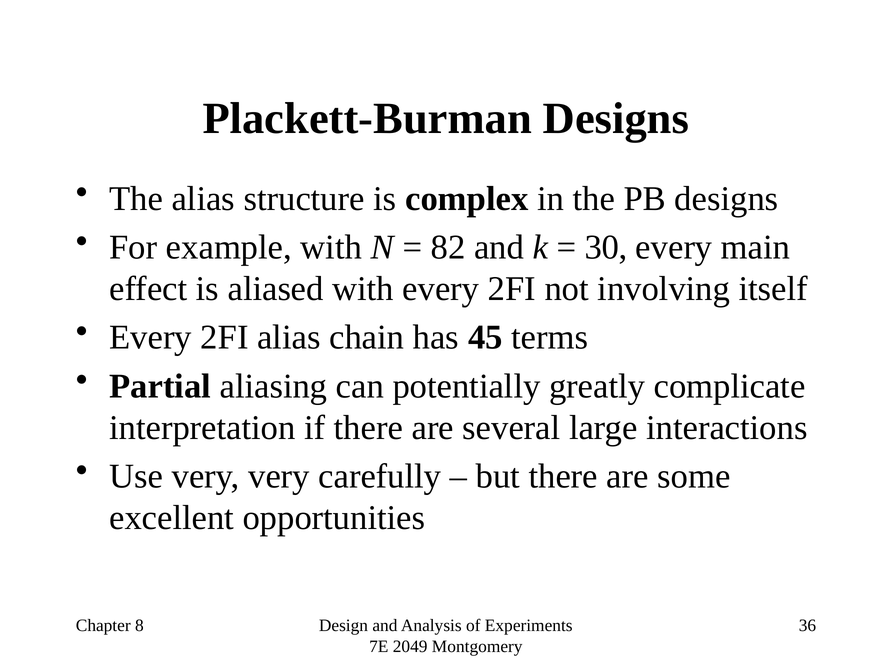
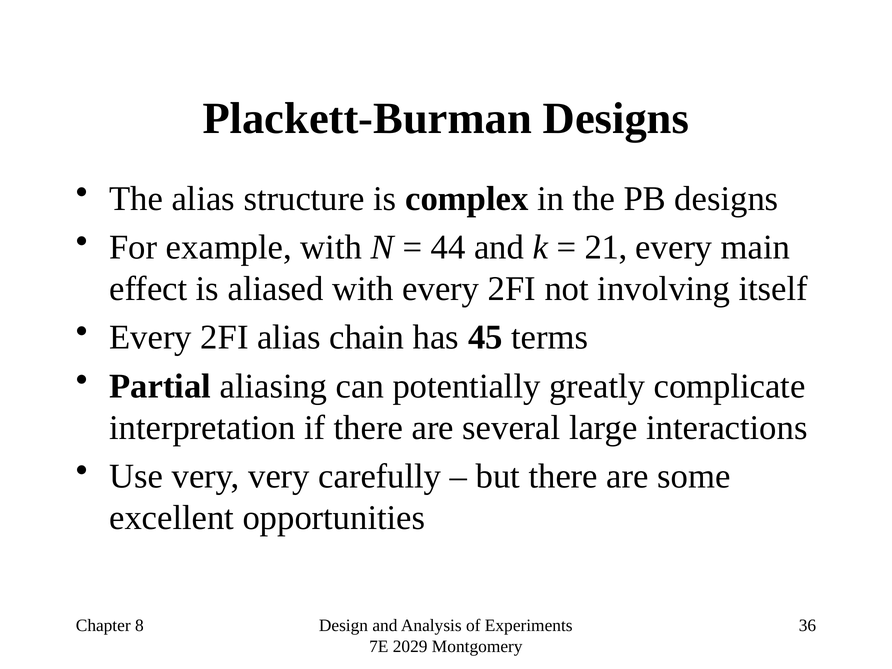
82: 82 -> 44 (448, 247)
30: 30 -> 21 (606, 247)
2049: 2049 -> 2029 (410, 646)
